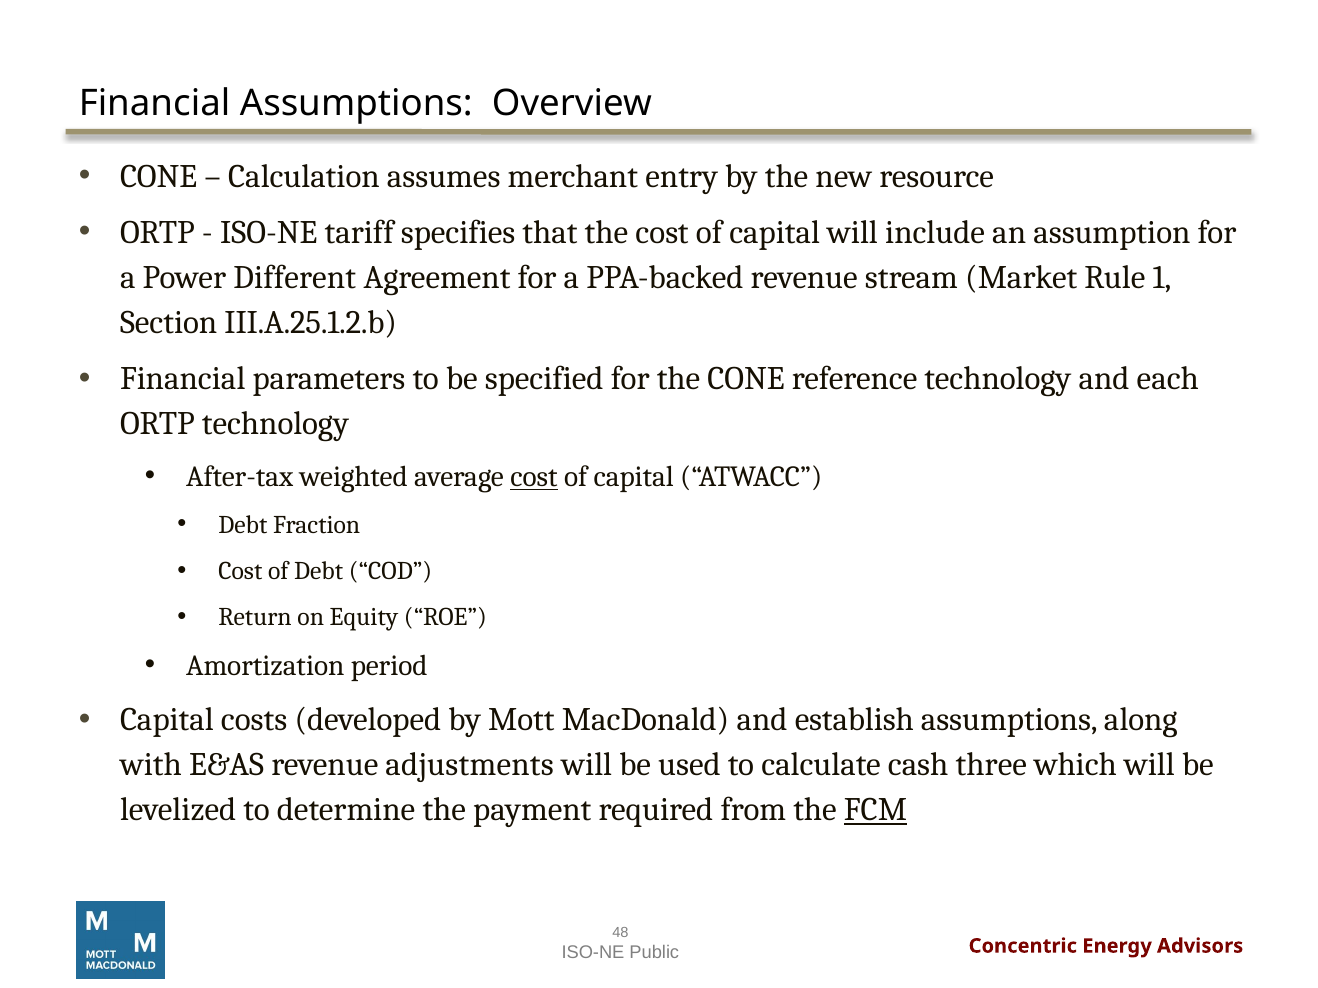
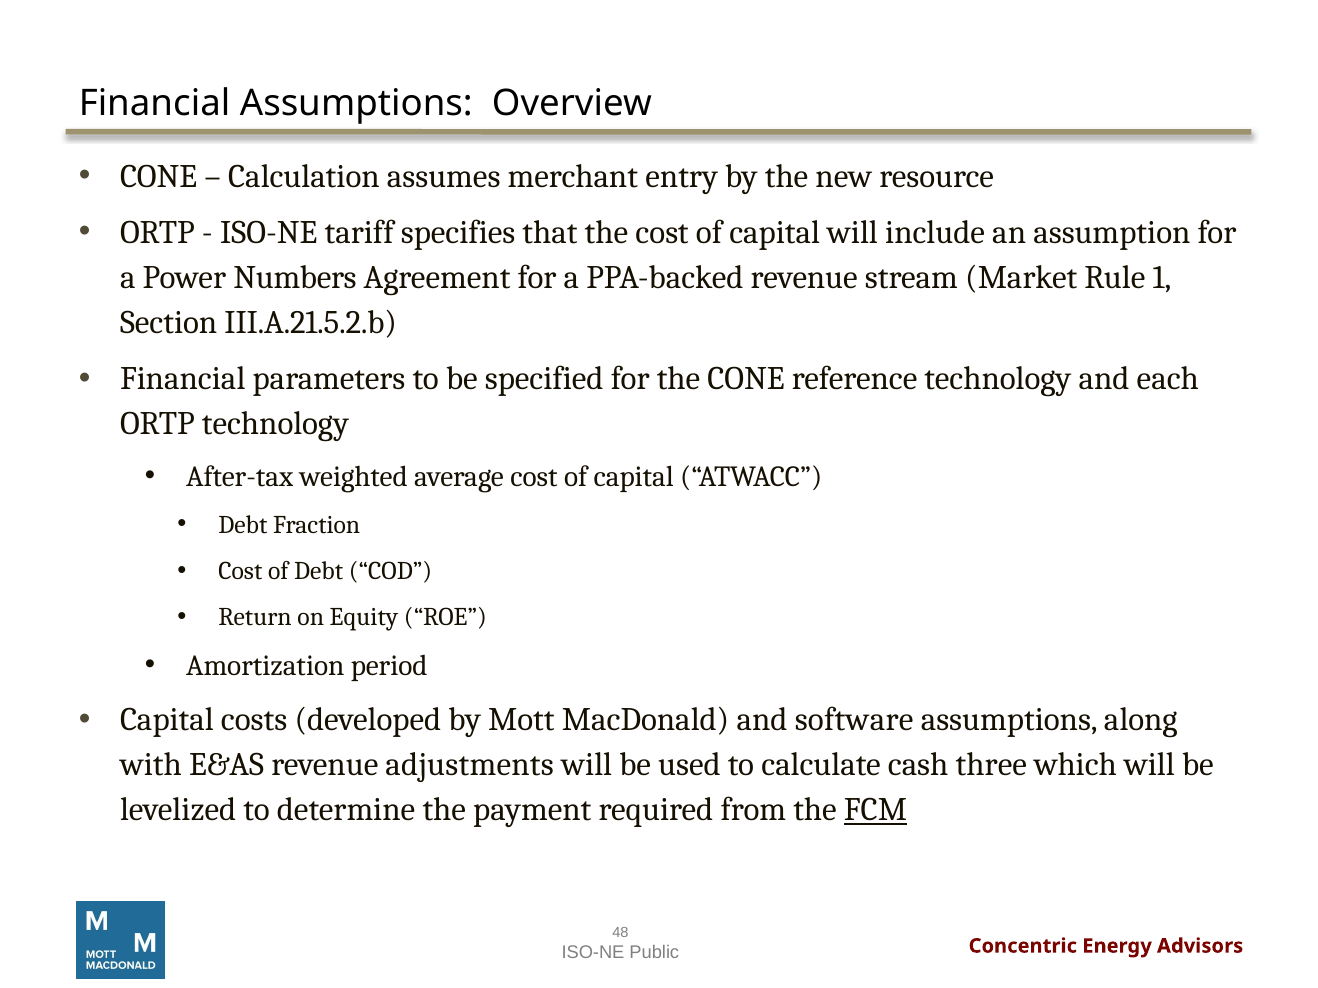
Different: Different -> Numbers (295, 278)
III.A.25.1.2.b: III.A.25.1.2.b -> III.A.21.5.2.b (311, 323)
cost underline: present -> none (534, 477)
establish: establish -> software (854, 720)
